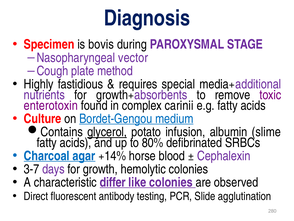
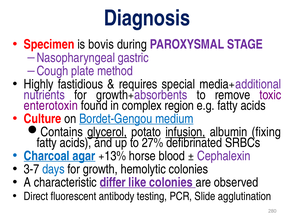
vector: vector -> gastric (133, 58)
carinii: carinii -> region (179, 105)
infusion underline: none -> present (185, 132)
slime: slime -> fixing (266, 132)
80%: 80% -> 27% (153, 142)
+14%: +14% -> +13% (112, 156)
days colour: purple -> blue (53, 169)
